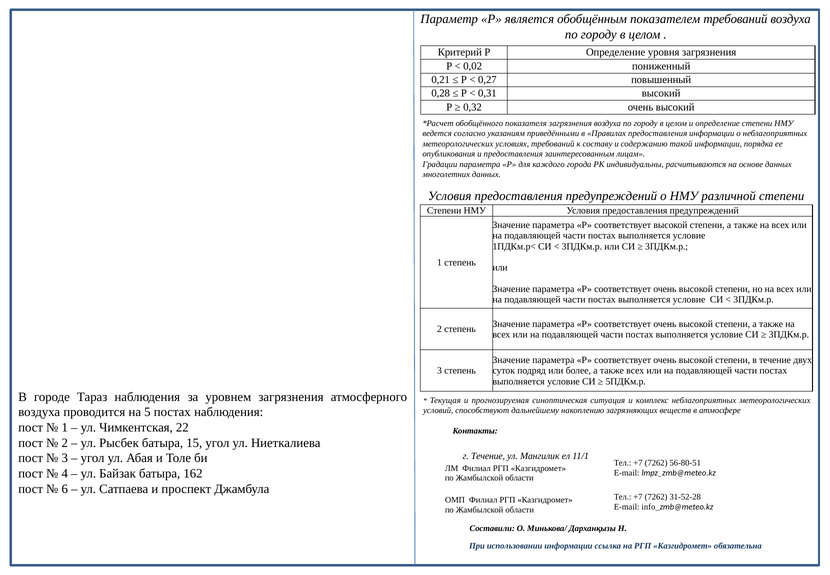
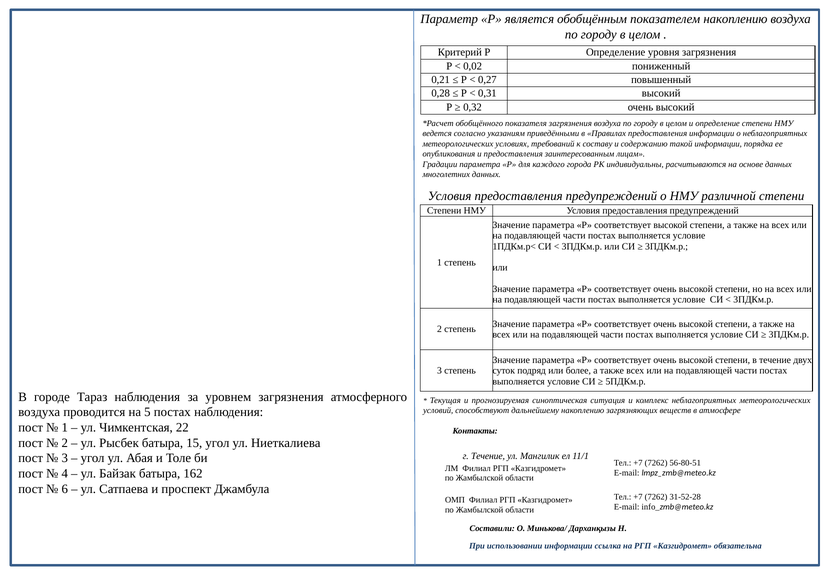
показателем требований: требований -> накоплению (735, 19)
